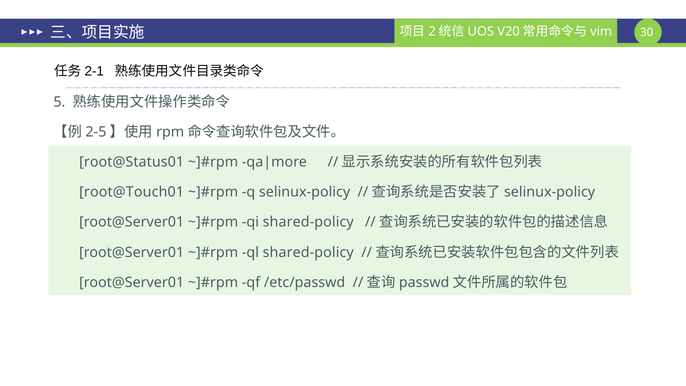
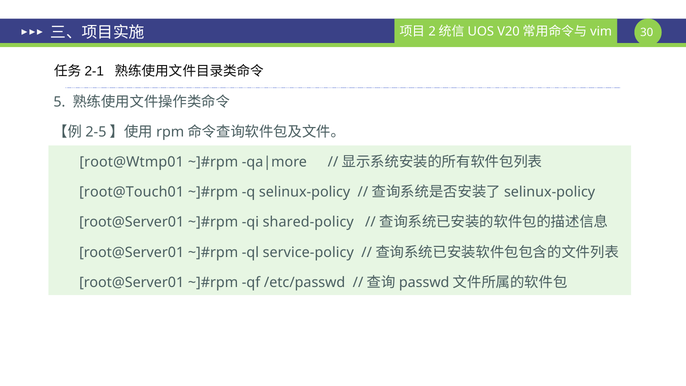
root@Status01: root@Status01 -> root@Wtmp01 (132, 162)
ql shared-policy: shared-policy -> service-policy (308, 252)
